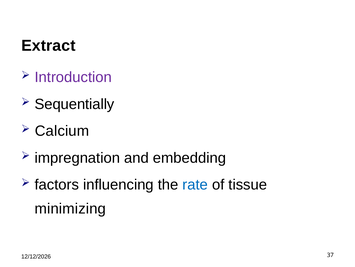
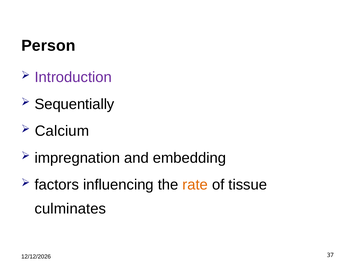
Extract: Extract -> Person (48, 45)
rate colour: blue -> orange (195, 184)
minimizing: minimizing -> culminates (70, 208)
